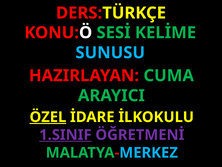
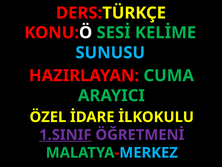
ÖZEL underline: present -> none (48, 117)
